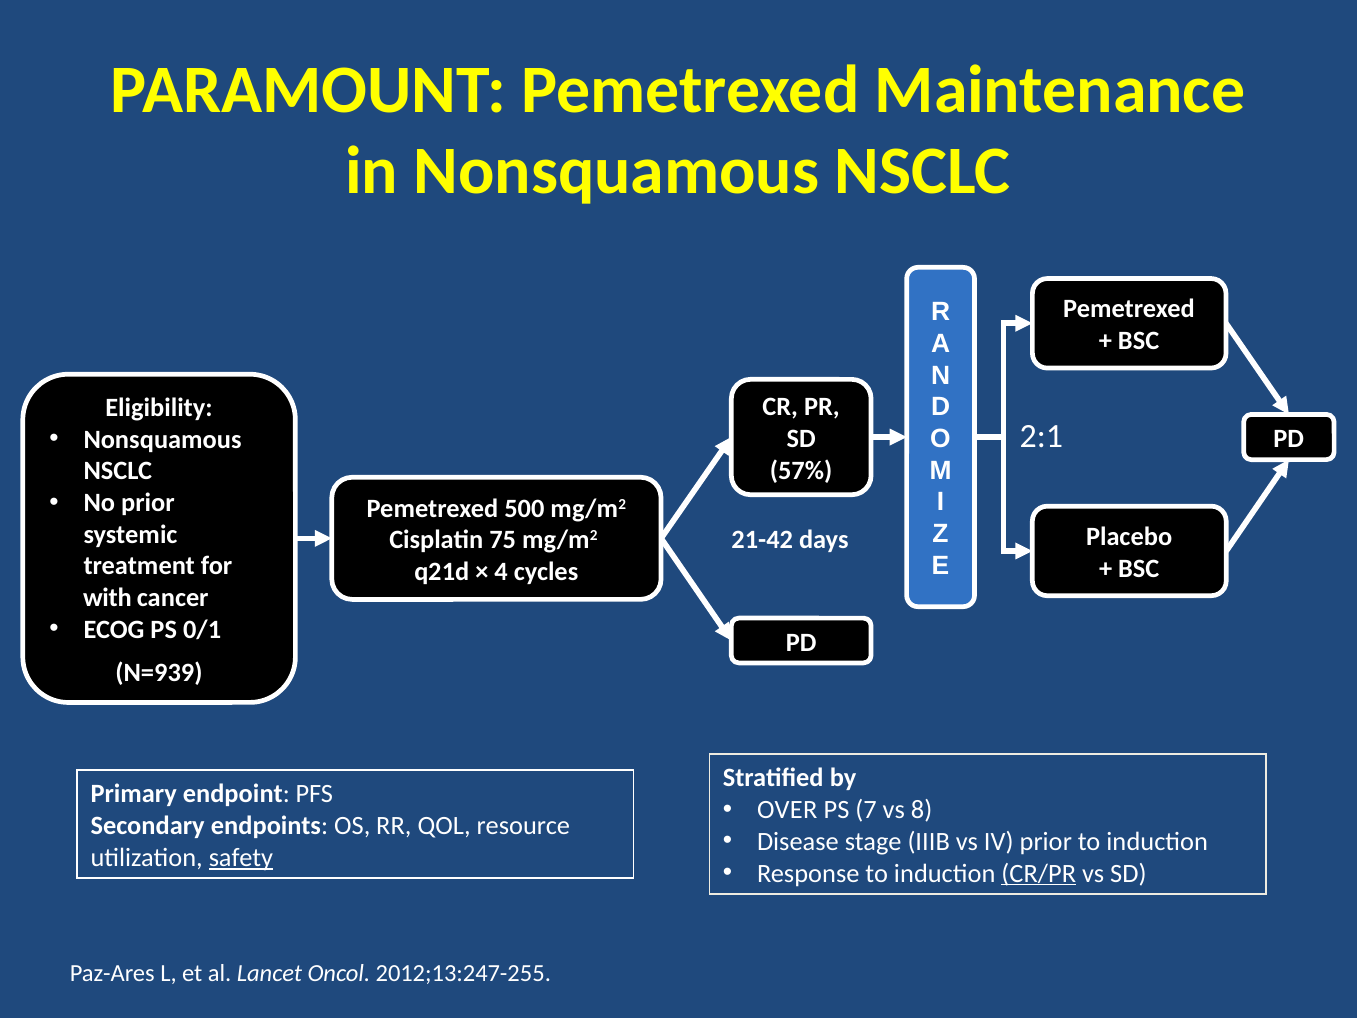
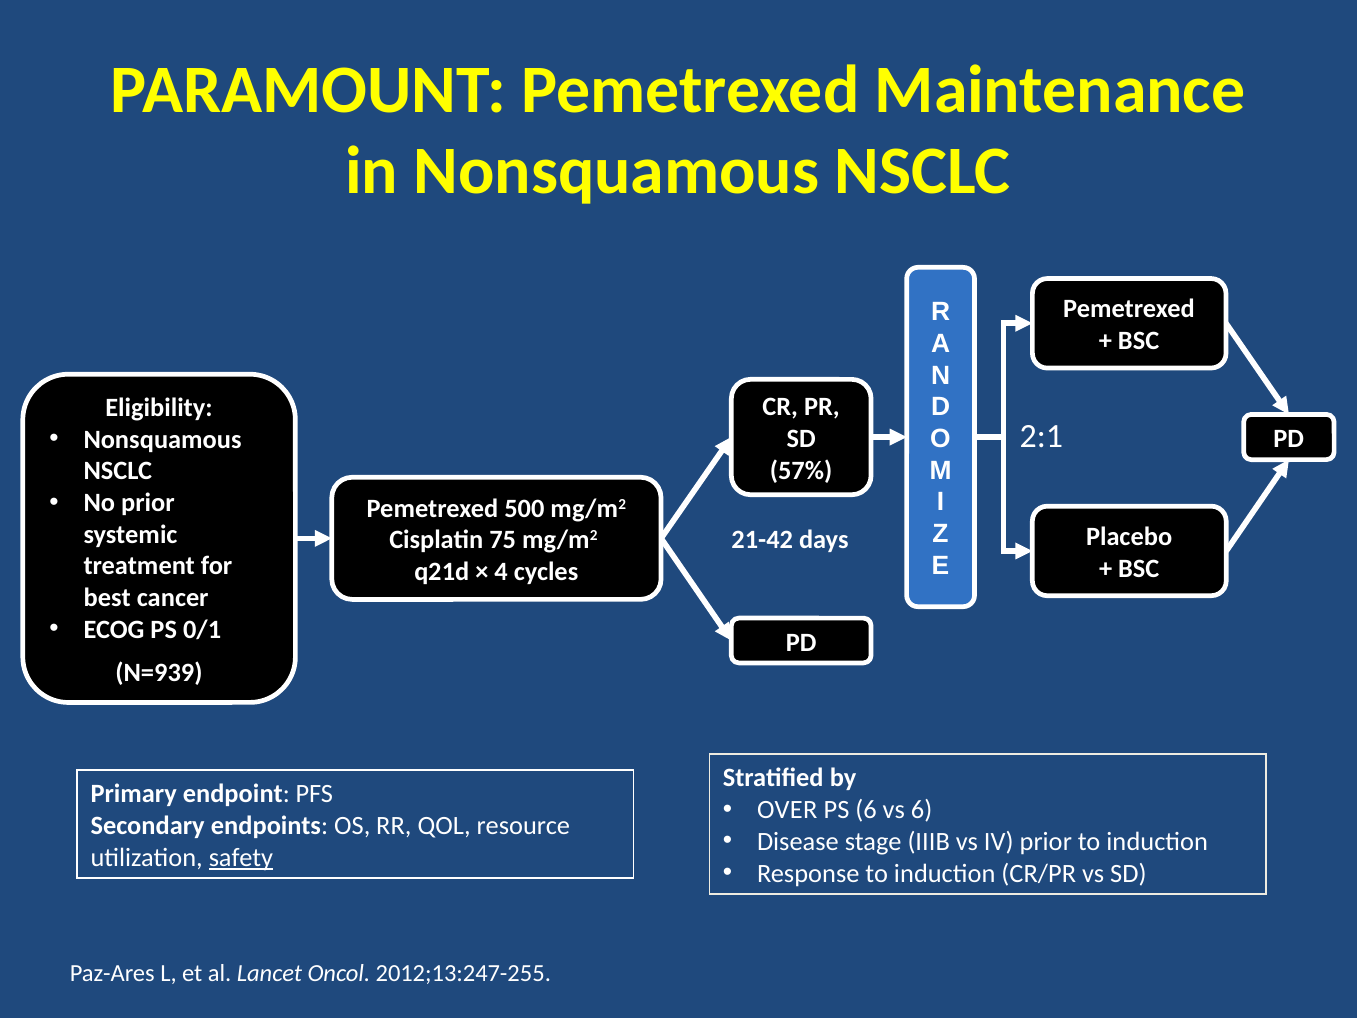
with: with -> best (107, 598)
PS 7: 7 -> 6 (866, 810)
vs 8: 8 -> 6 (922, 810)
CR/PR underline: present -> none (1039, 873)
